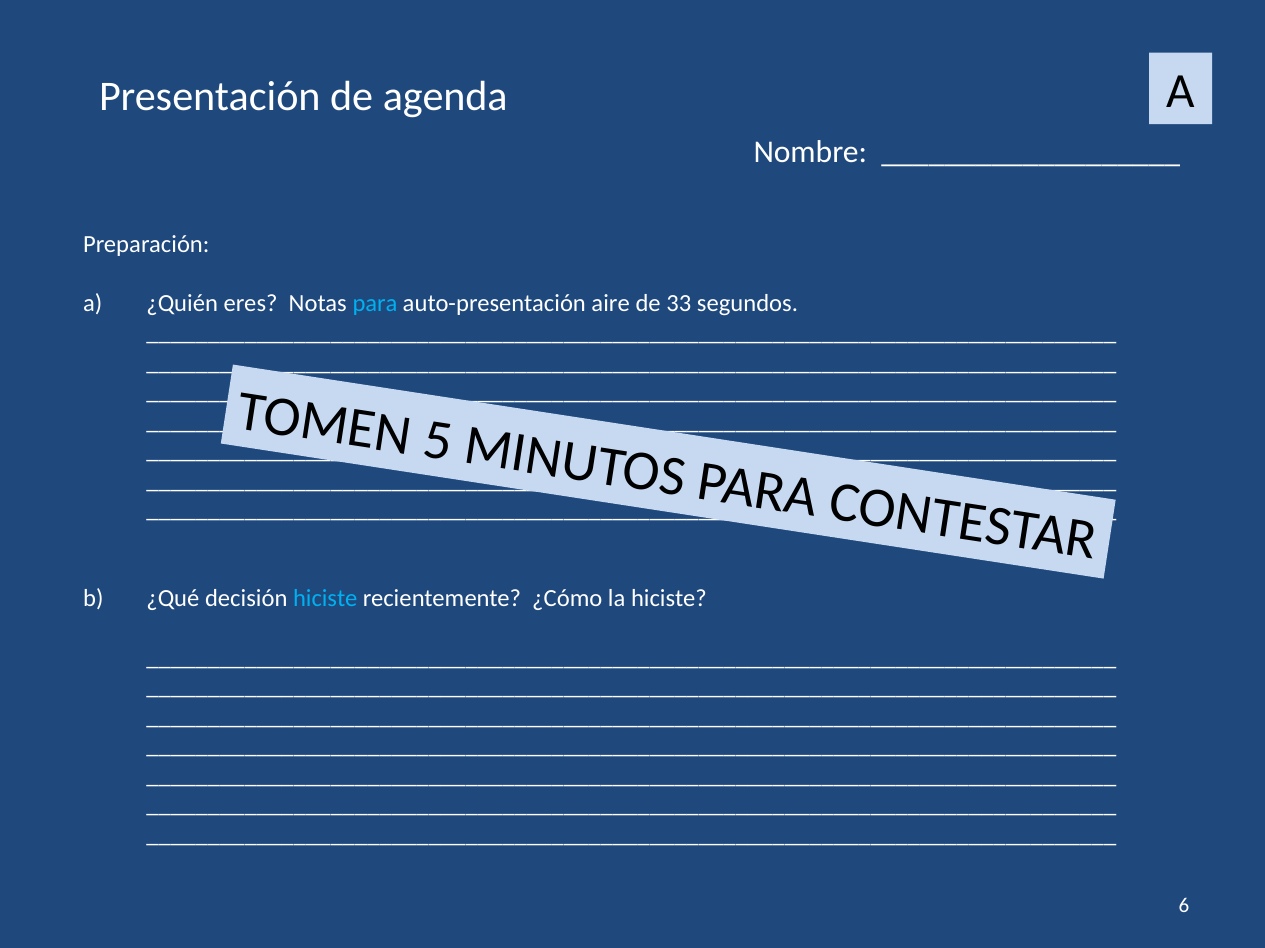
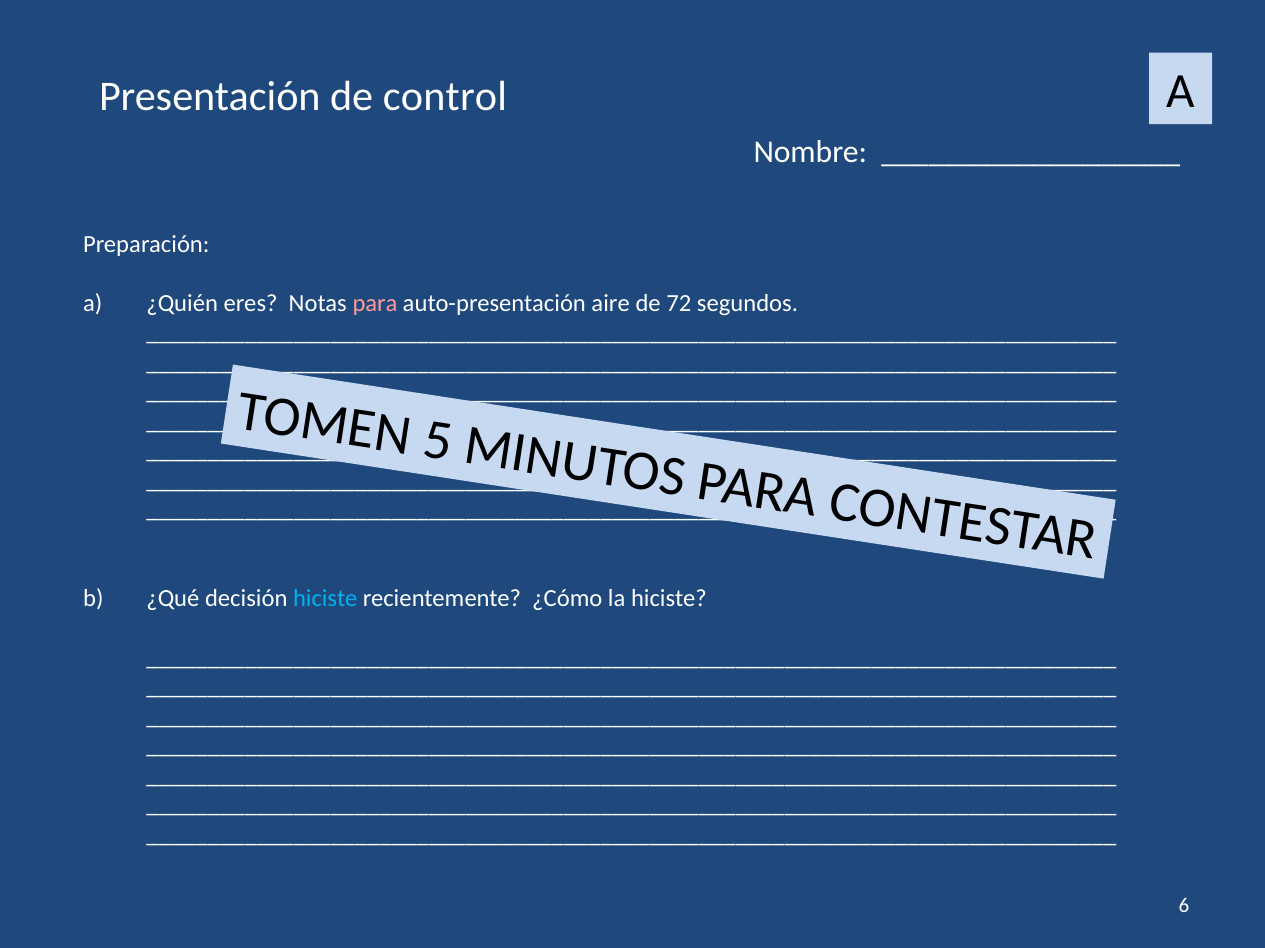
agenda: agenda -> control (445, 97)
para colour: light blue -> pink (375, 303)
33: 33 -> 72 (679, 303)
